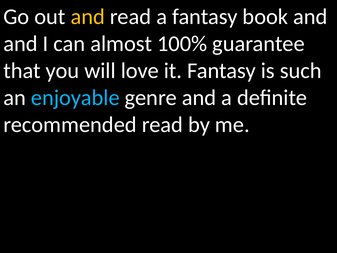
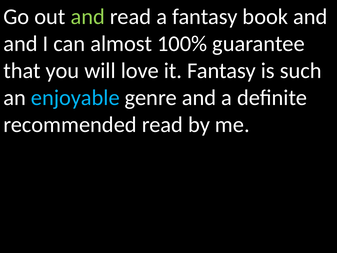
and colour: yellow -> light green (88, 17)
